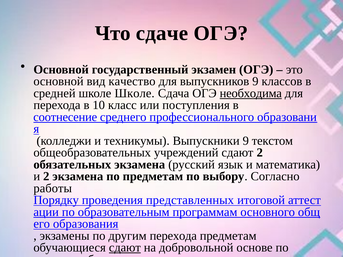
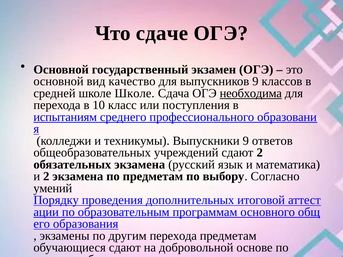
соотнесение: соотнесение -> испытаниям (65, 117)
текстом: текстом -> ответов (272, 141)
работы: работы -> умений (53, 188)
представленных: представленных -> дополнительных (190, 200)
сдают underline: present -> none (125, 248)
